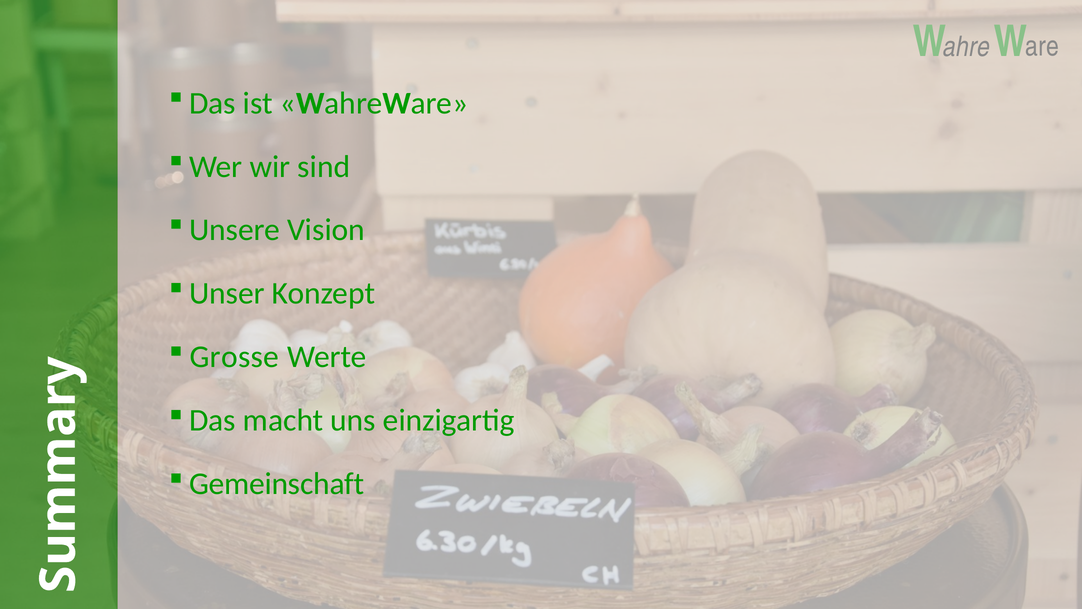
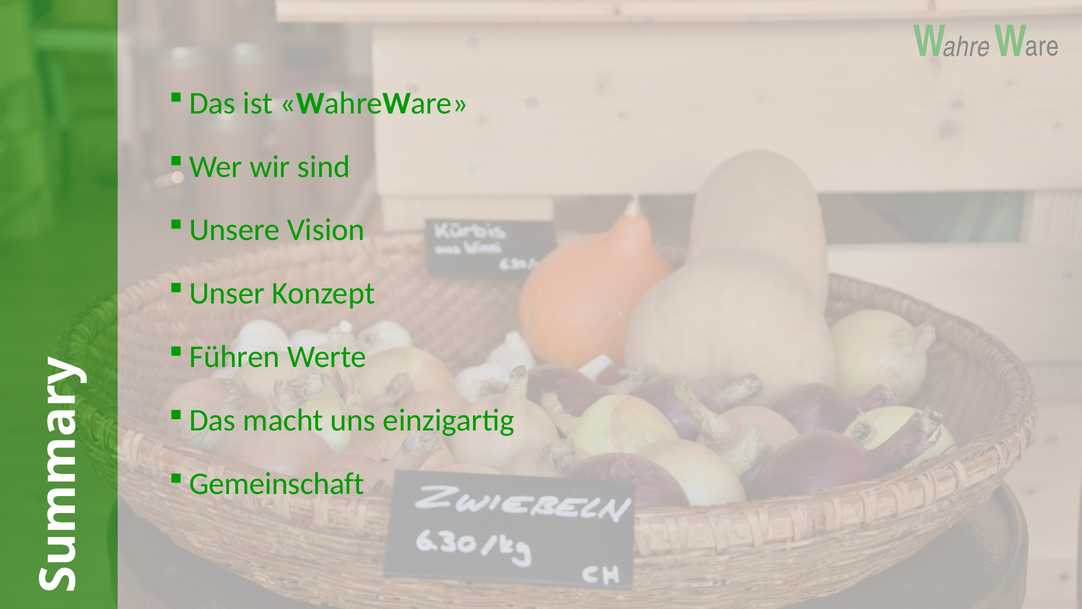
Grosse: Grosse -> Führen (235, 357)
